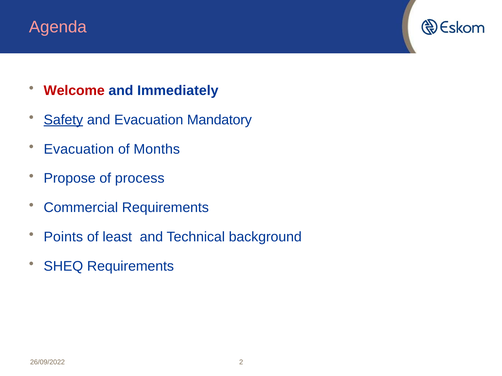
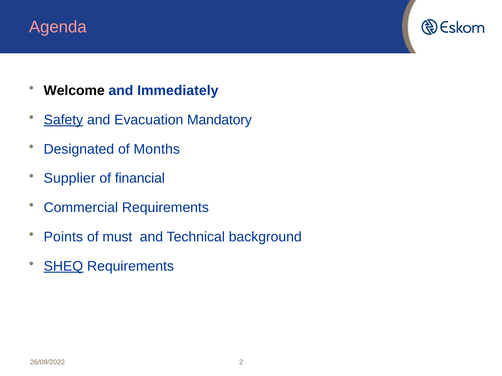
Welcome colour: red -> black (74, 91)
Evacuation: Evacuation -> Designated (79, 149)
Propose: Propose -> Supplier (70, 179)
process: process -> financial (140, 179)
least: least -> must (117, 237)
SHEQ underline: none -> present (63, 266)
